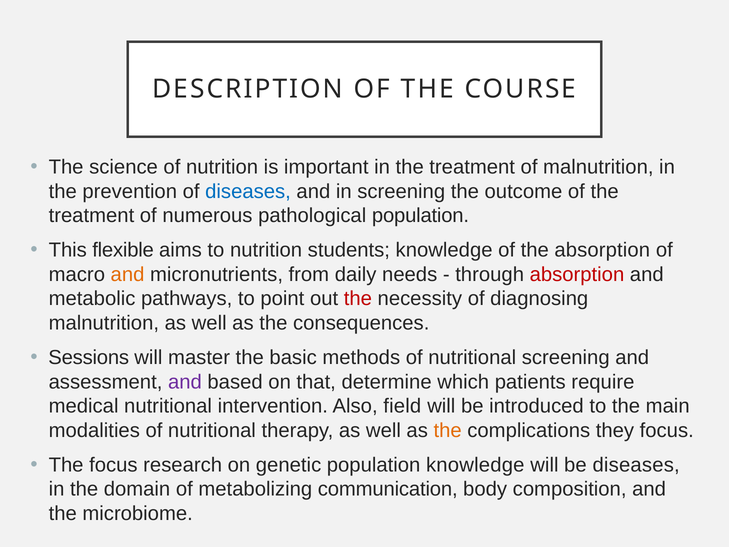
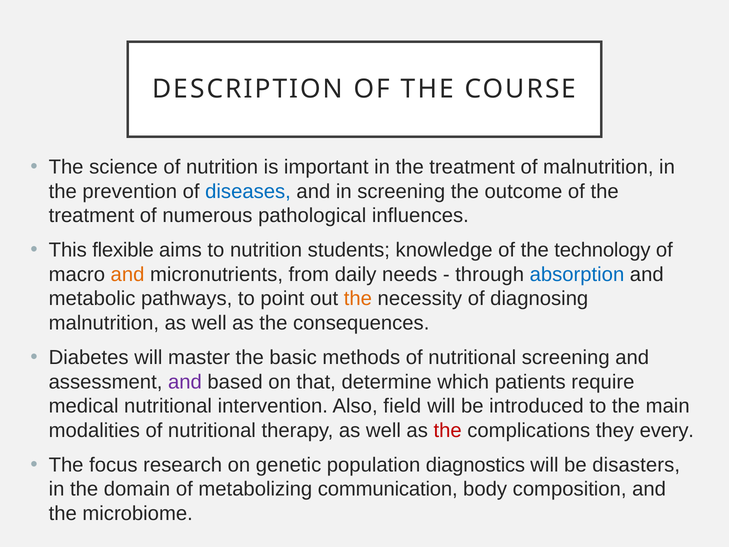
pathological population: population -> influences (420, 216)
the absorption: absorption -> technology (602, 250)
absorption colour: red -> blue (577, 274)
the colour: red -> orange (358, 299)
Sessions: Sessions -> Diabetes (89, 357)
the colour: orange -> red (448, 430)
they focus: focus -> every (667, 430)
population knowledge: knowledge -> diagnostics (475, 465)
be diseases: diseases -> disasters (636, 465)
